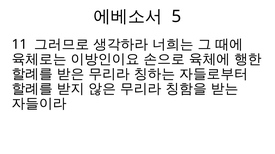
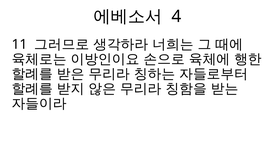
5: 5 -> 4 (176, 17)
